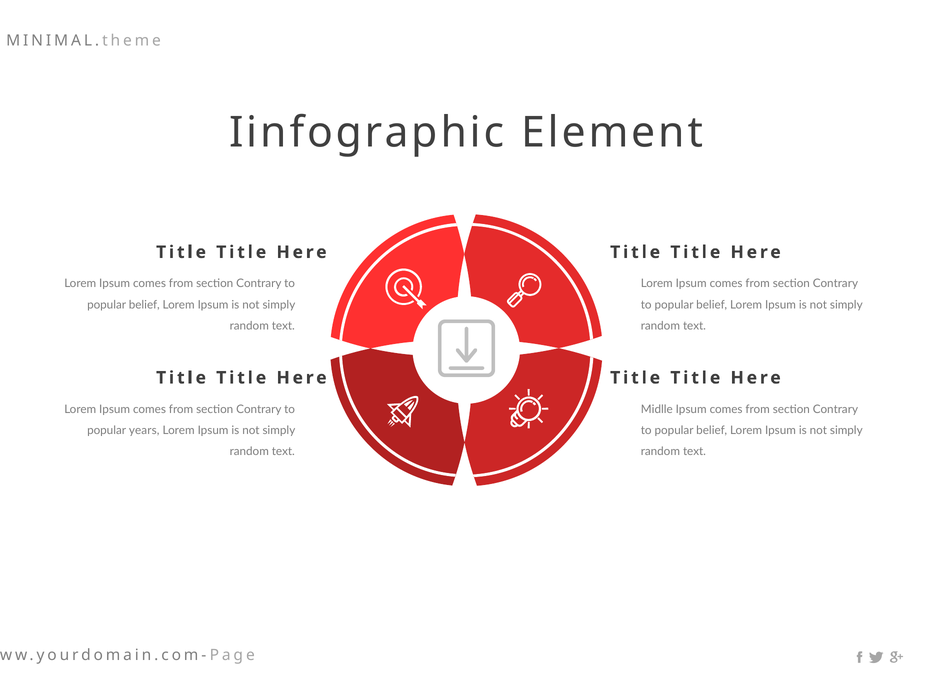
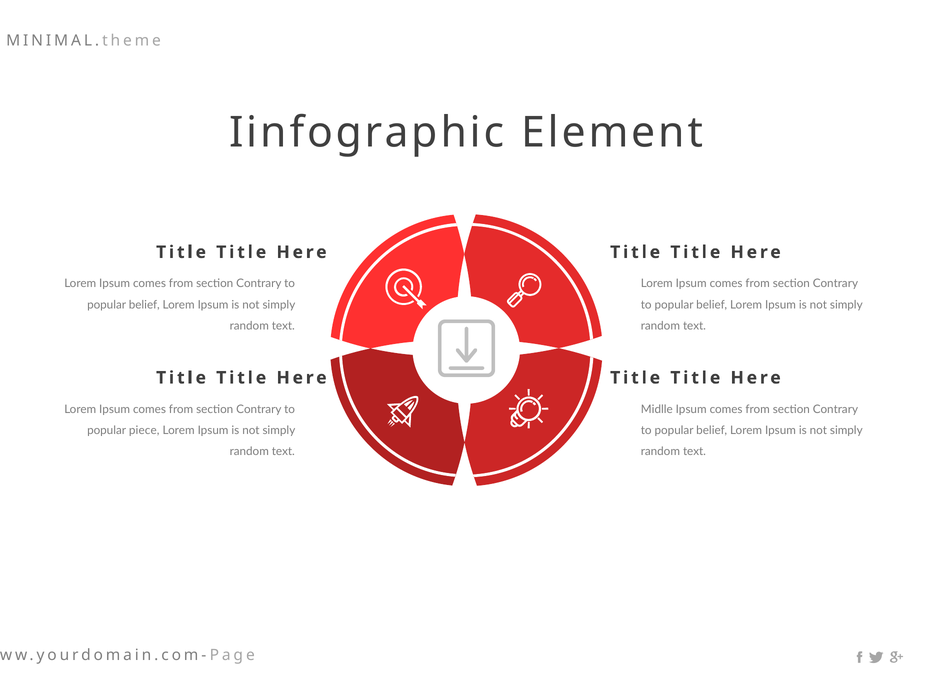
years: years -> piece (144, 430)
